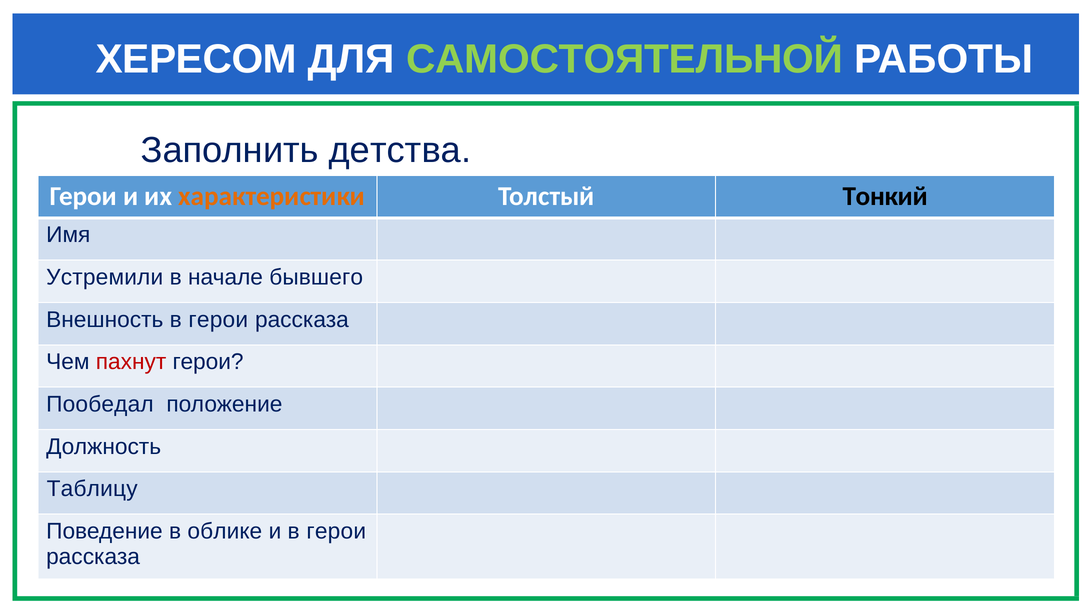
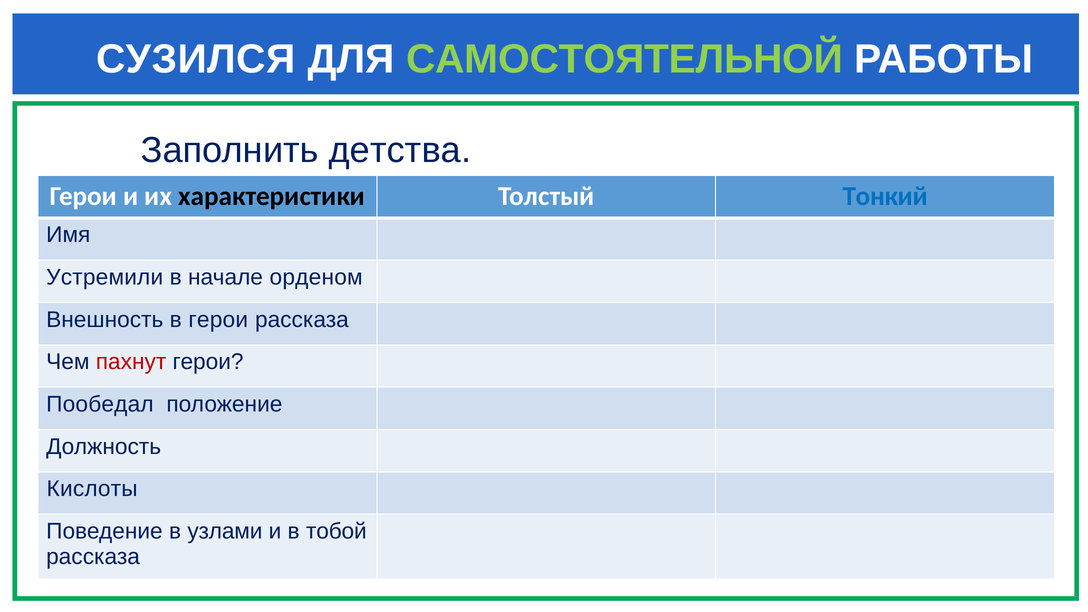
ХЕРЕСОМ: ХЕРЕСОМ -> СУЗИЛСЯ (196, 59)
характеристики colour: orange -> black (272, 196)
Тонкий colour: black -> blue (885, 196)
бывшего: бывшего -> орденом (316, 277)
Таблицу: Таблицу -> Кислоты (92, 489)
облике: облике -> узлами (225, 531)
и в герои: герои -> тобой (336, 531)
